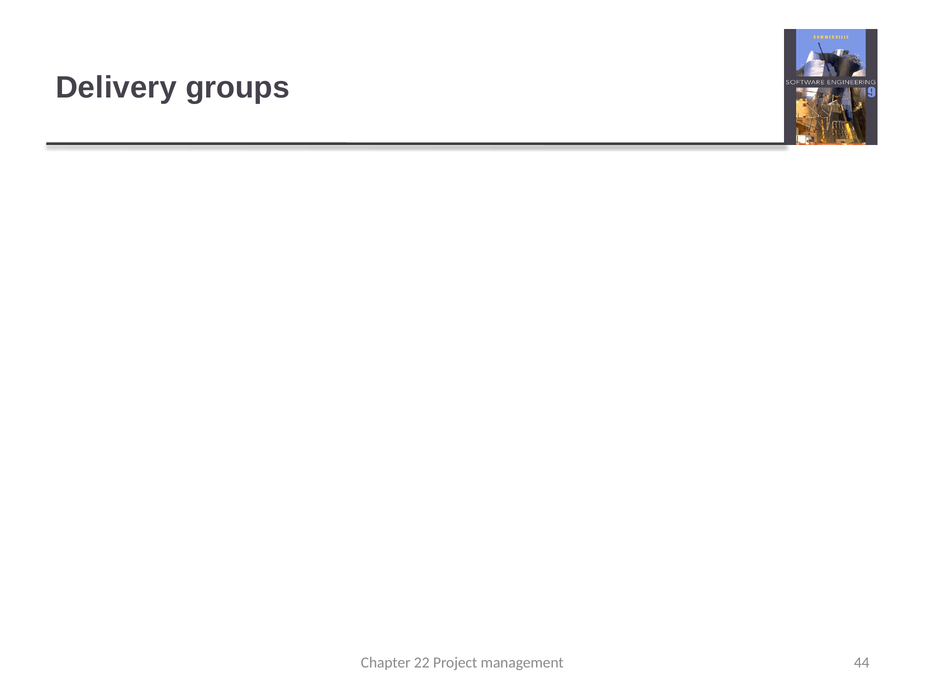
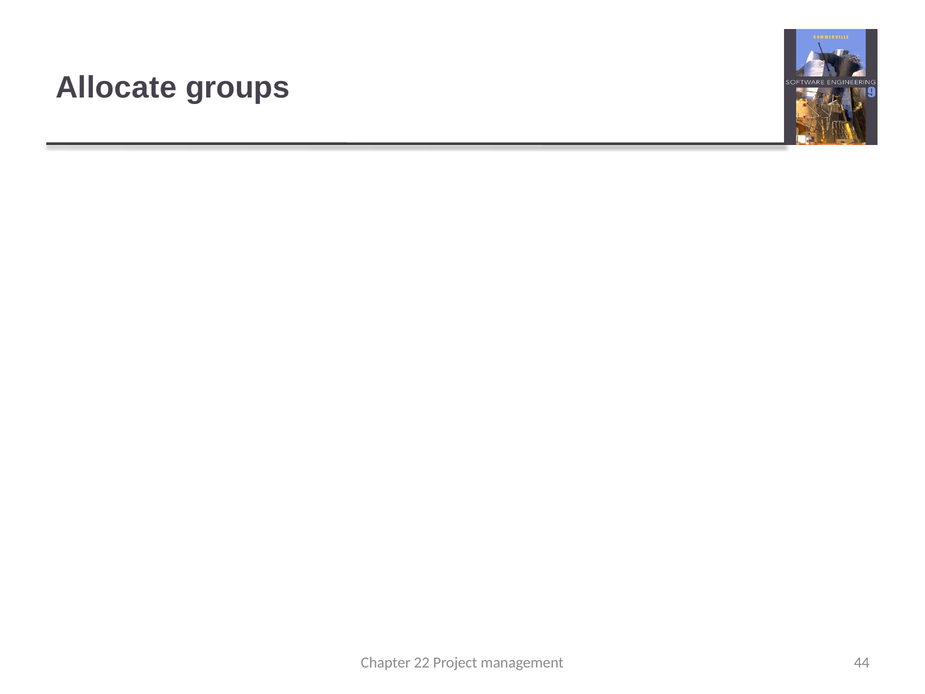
Delivery: Delivery -> Allocate (116, 88)
